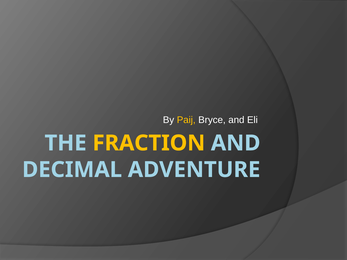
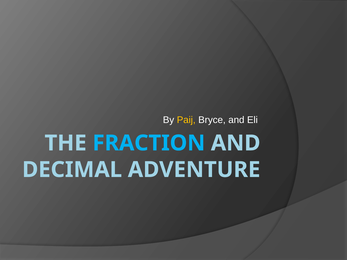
FRACTION colour: yellow -> light blue (149, 143)
